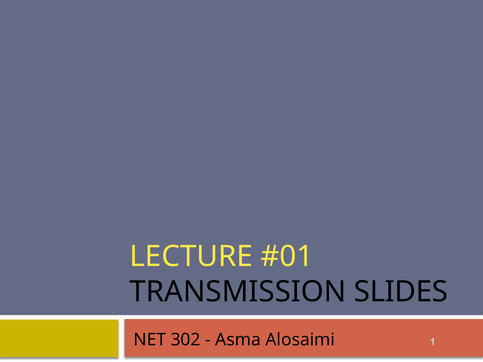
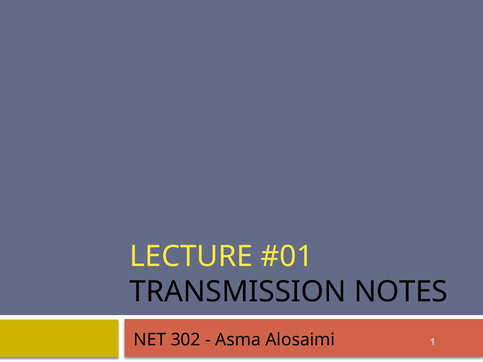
SLIDES: SLIDES -> NOTES (401, 292)
